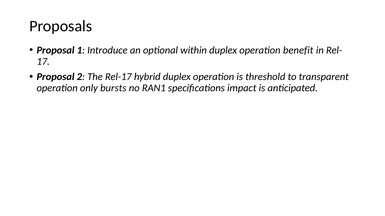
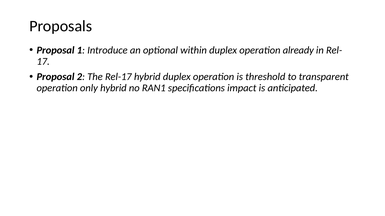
benefit: benefit -> already (298, 50)
only bursts: bursts -> hybrid (113, 88)
